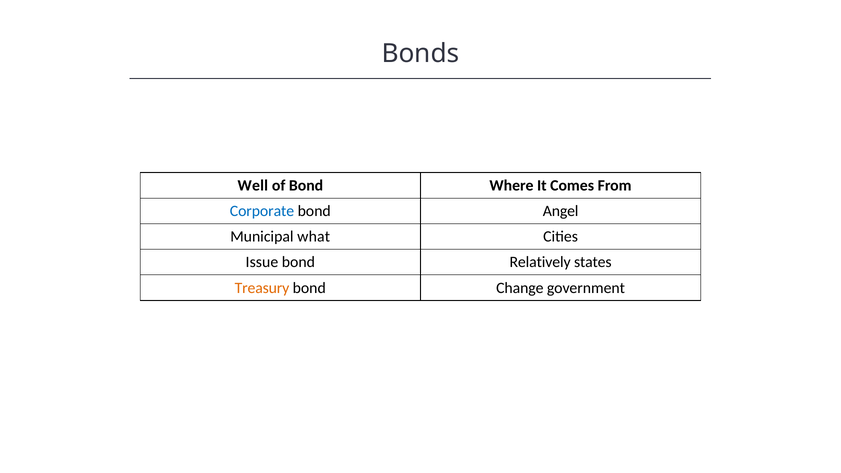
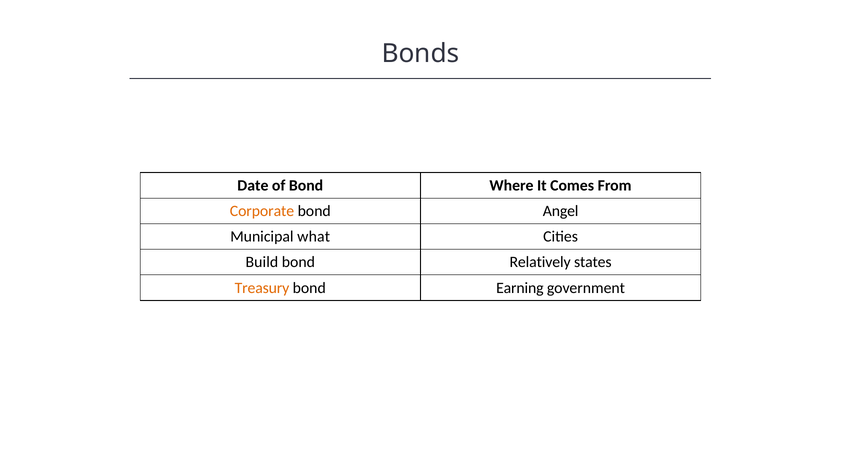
Well: Well -> Date (253, 186)
Corporate colour: blue -> orange (262, 211)
Issue: Issue -> Build (262, 262)
Change: Change -> Earning (520, 288)
